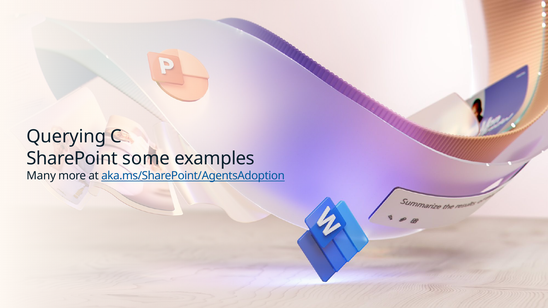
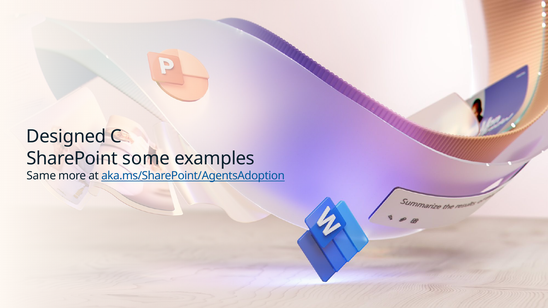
Querying: Querying -> Designed (66, 137)
Many: Many -> Same (41, 176)
